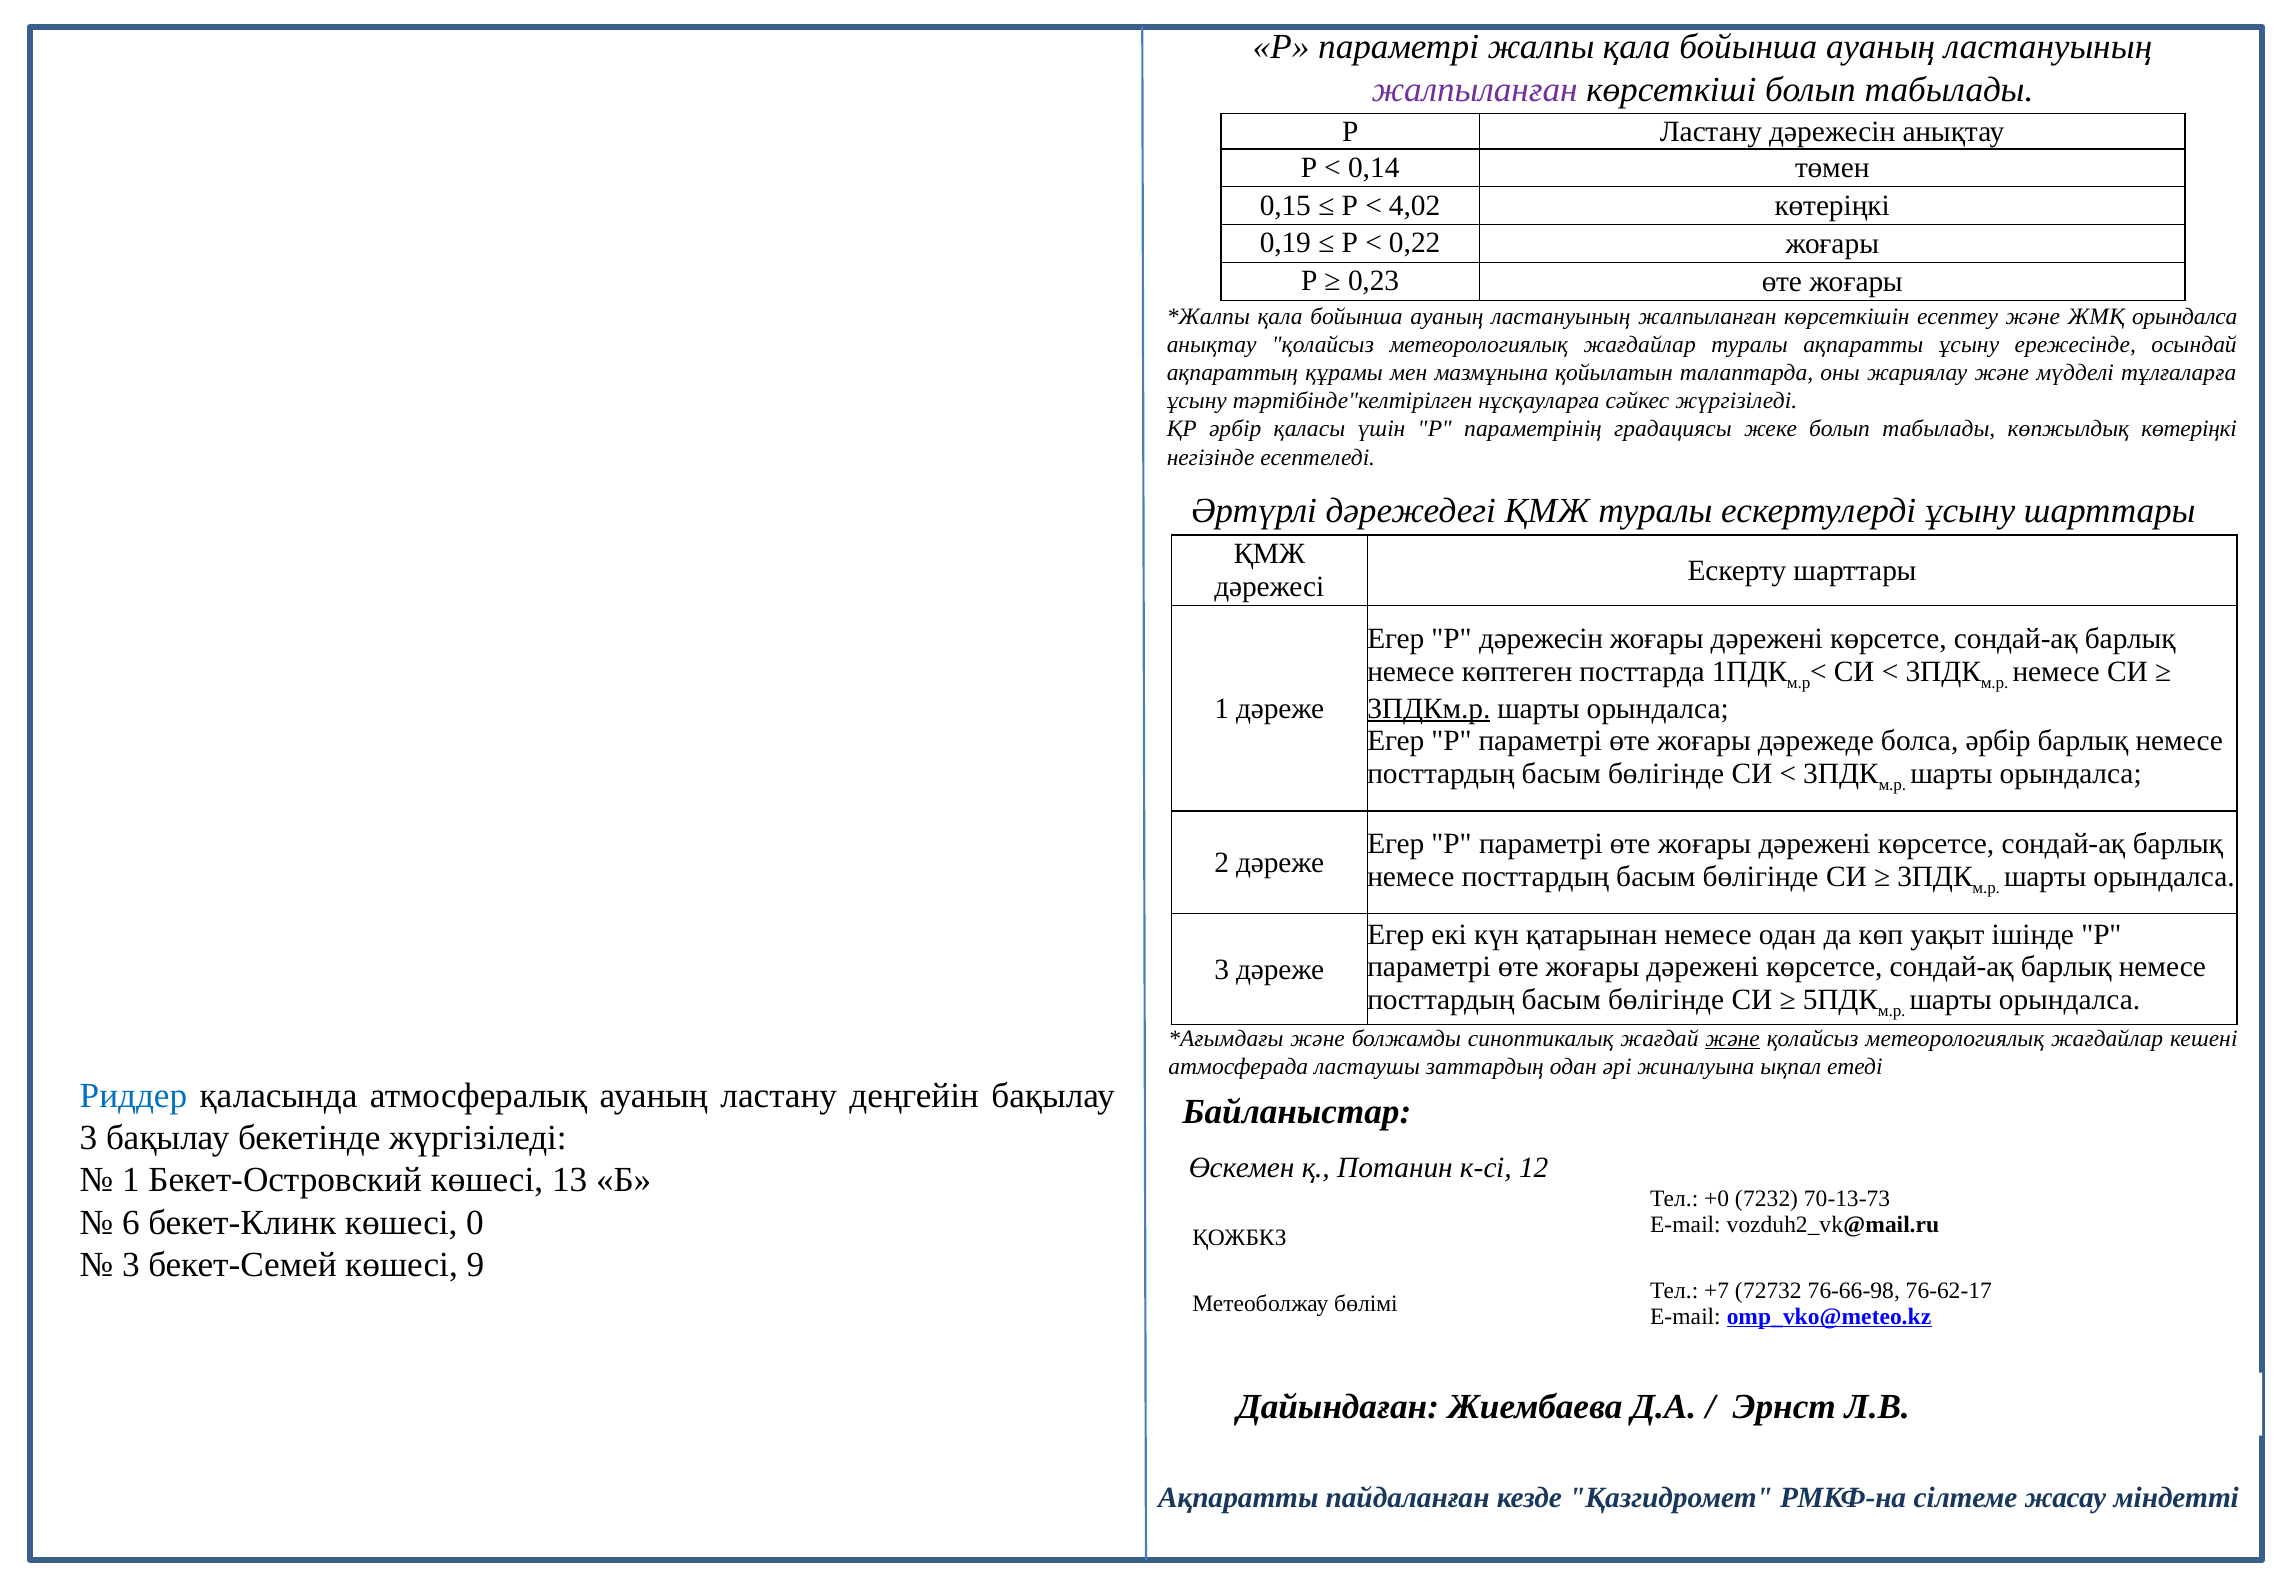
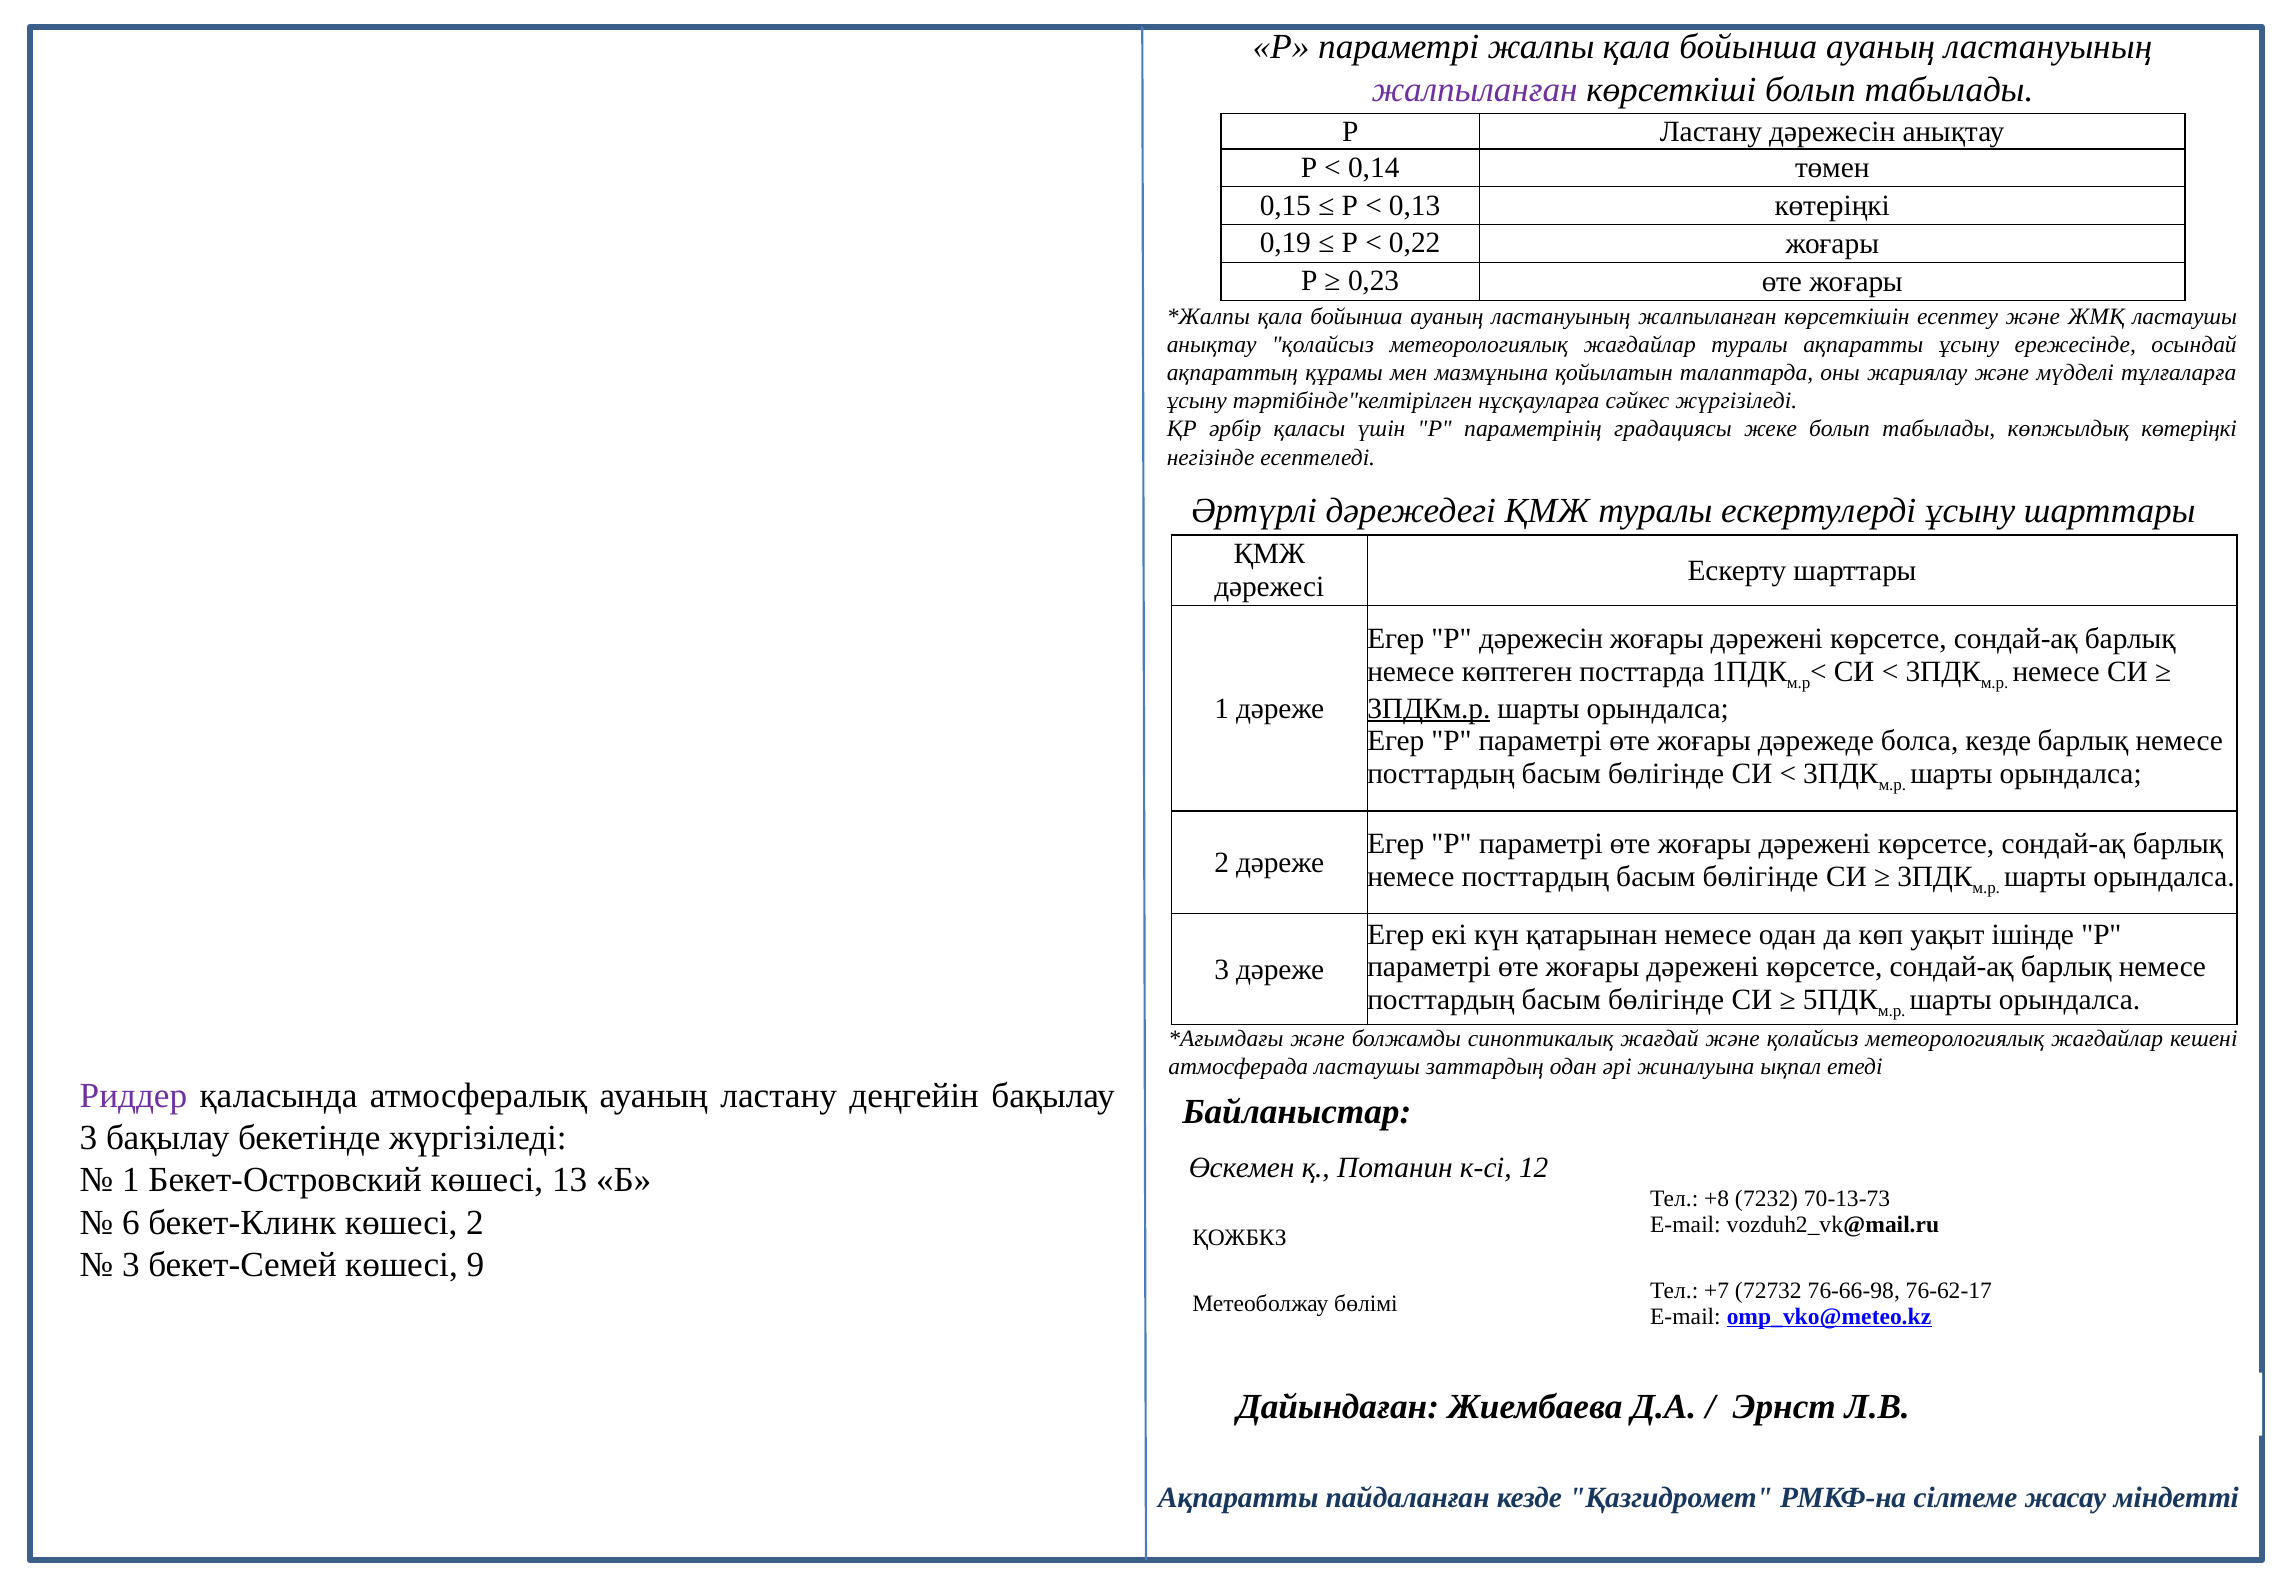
4,02: 4,02 -> 0,13 (1415, 205)
ЖМҚ орындалса: орындалса -> ластаушы (2185, 316)
болса әрбір: әрбір -> кезде (1998, 741)
және underline: present -> none (1733, 1038)
Риддер colour: blue -> purple (133, 1095)
+0: +0 -> +8 (1717, 1199)
көшесі 0: 0 -> 2 (475, 1222)
